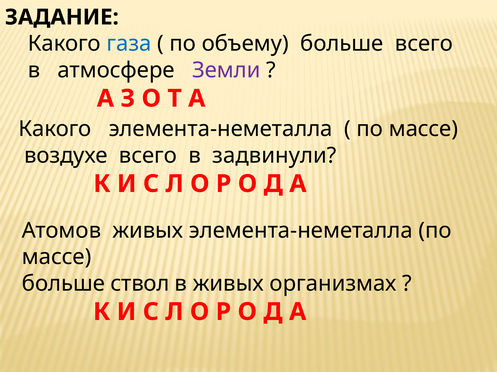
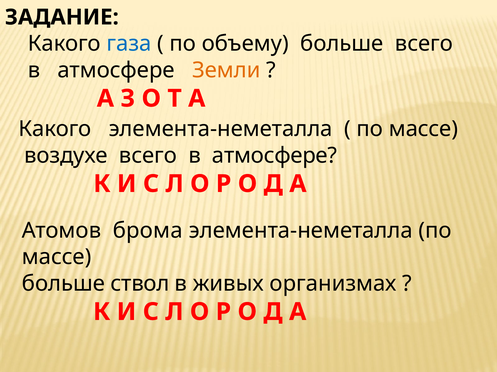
Земли colour: purple -> orange (226, 70)
задвинули: задвинули -> атмосфере (275, 156)
Атомов живых: живых -> брома (148, 231)
